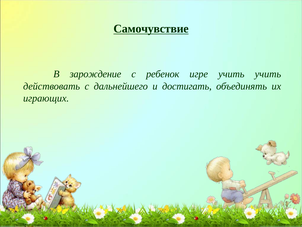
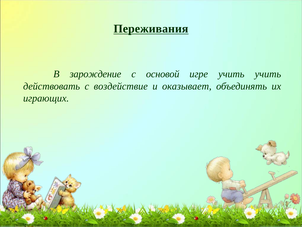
Самочувствие: Самочувствие -> Переживания (151, 29)
ребенок: ребенок -> основой (163, 74)
дальнейшего: дальнейшего -> воздействие (121, 86)
достигать: достигать -> оказывает (187, 86)
